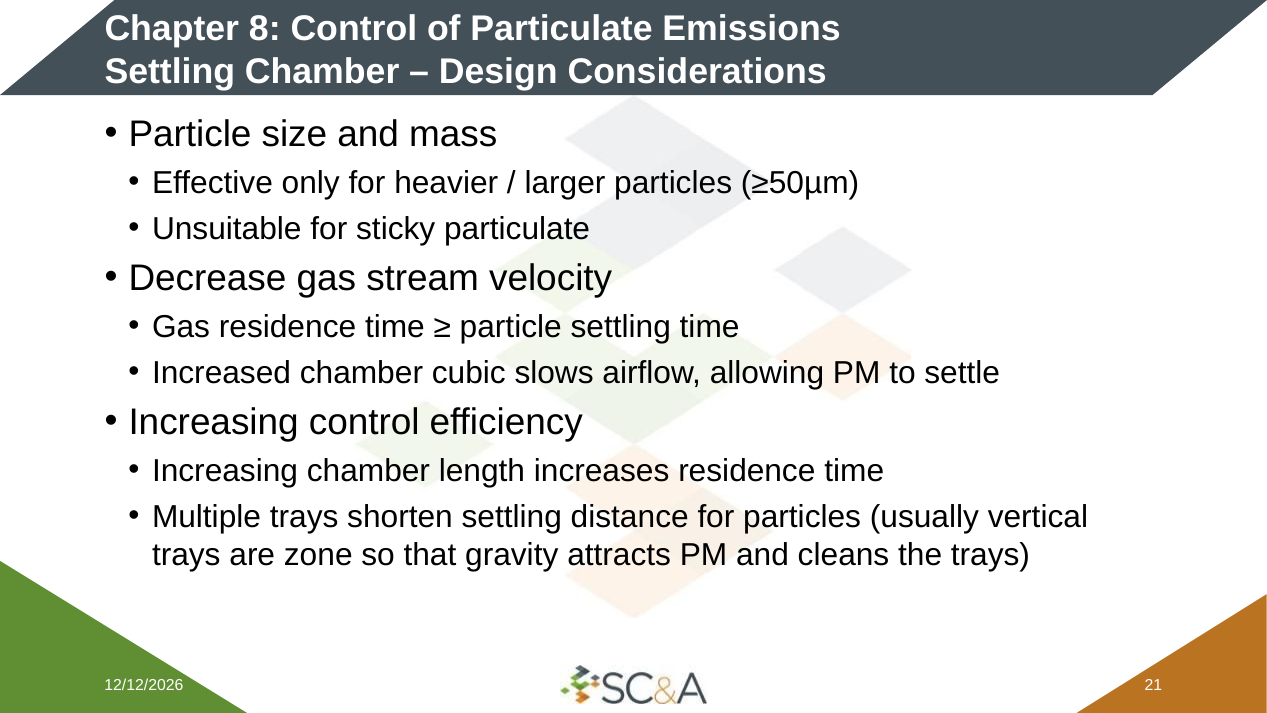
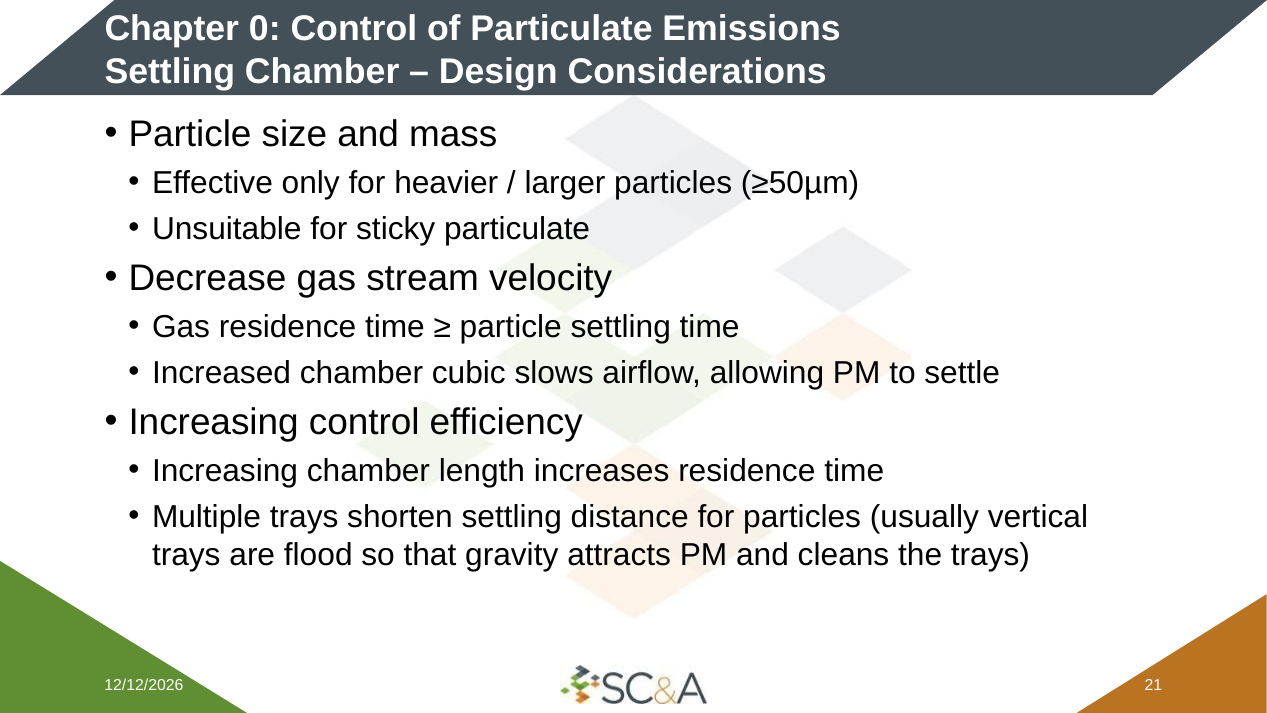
8: 8 -> 0 (265, 29)
zone: zone -> flood (318, 555)
